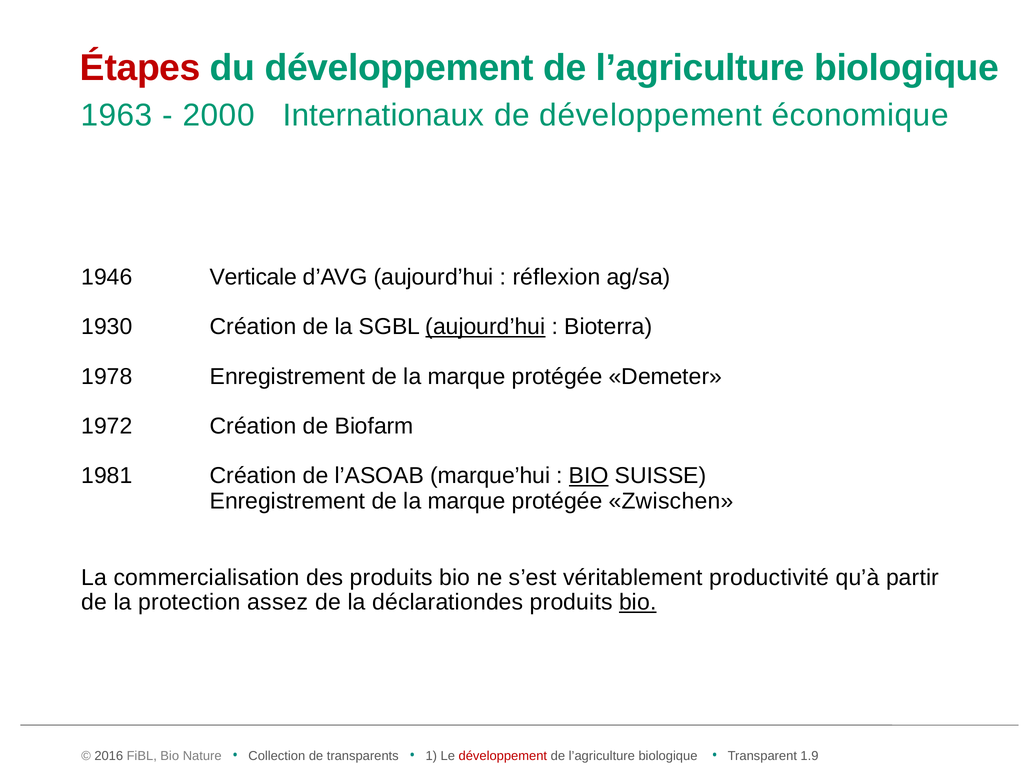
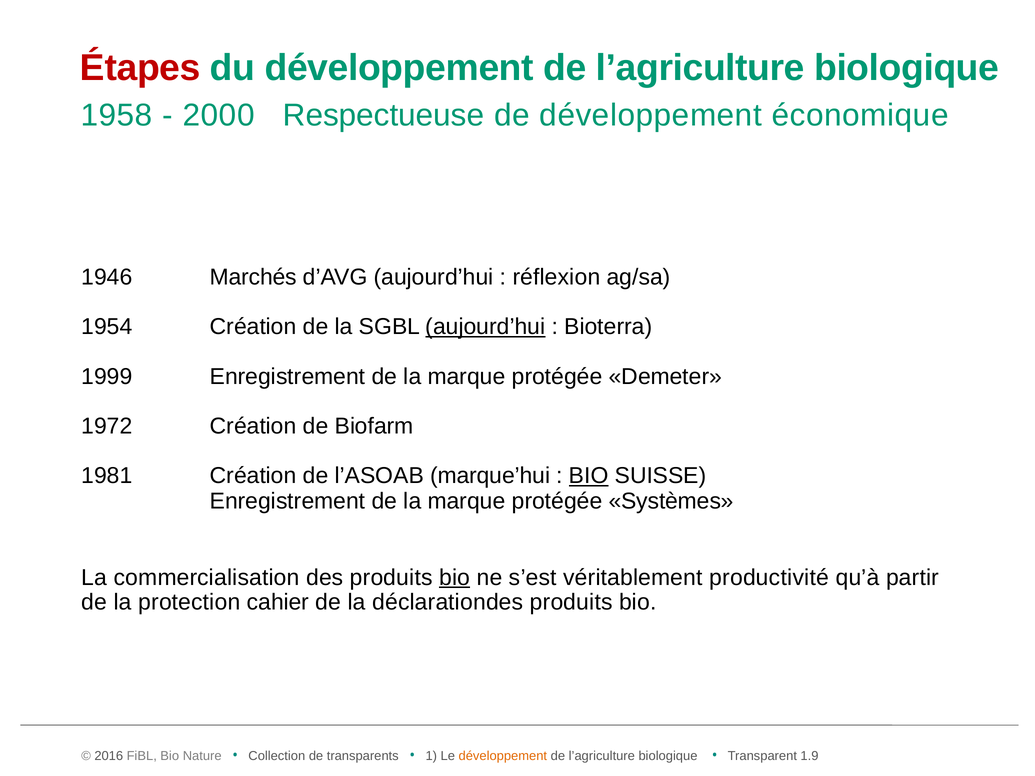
1963: 1963 -> 1958 (116, 115)
Internationaux: Internationaux -> Respectueuse (384, 115)
Verticale: Verticale -> Marchés (253, 277)
1930: 1930 -> 1954 (107, 327)
1978: 1978 -> 1999 (107, 377)
Zwischen: Zwischen -> Systèmes (671, 501)
bio underline: none -> present (455, 578)
assez: assez -> cahier (278, 602)
bio underline: present -> none (638, 602)
développement colour: red -> orange (503, 756)
